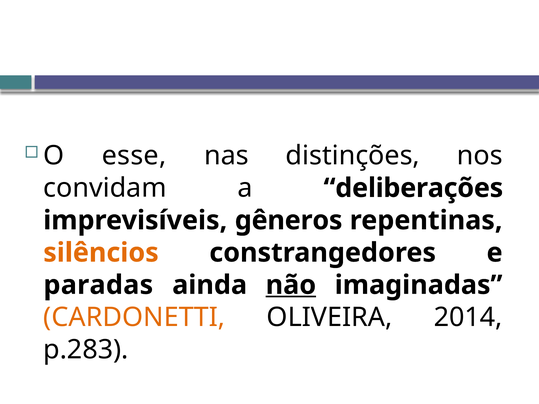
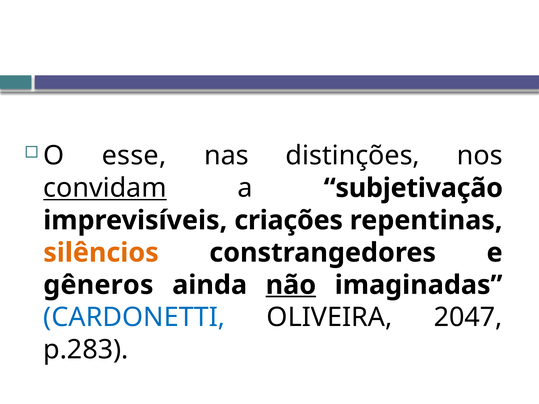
convidam underline: none -> present (105, 188)
deliberações: deliberações -> subjetivação (413, 188)
gêneros: gêneros -> criações (289, 221)
paradas: paradas -> gêneros (98, 285)
CARDONETTI colour: orange -> blue (134, 318)
2014: 2014 -> 2047 (468, 318)
